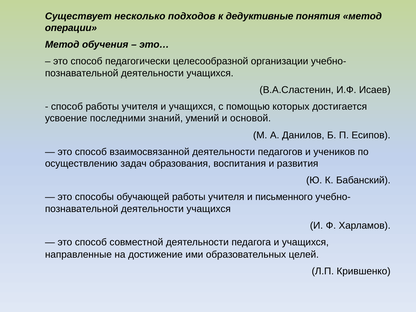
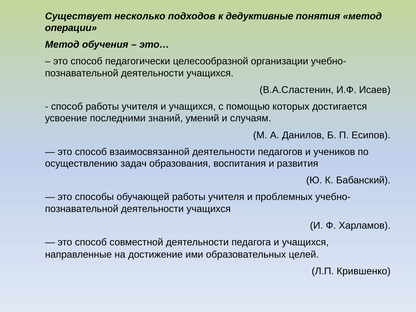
основой: основой -> случаям (251, 118)
письменного: письменного -> проблемных (284, 197)
